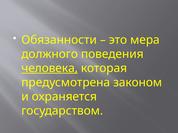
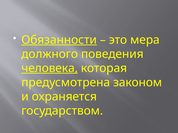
Обязанности underline: none -> present (59, 40)
